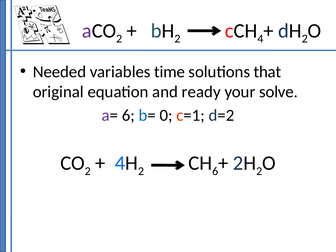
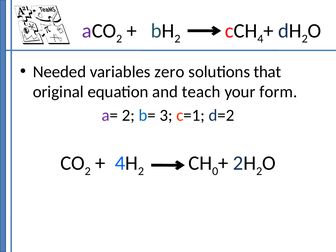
time: time -> zero (169, 72)
ready: ready -> teach (201, 92)
solve: solve -> form (278, 92)
a= 6: 6 -> 2 (128, 115)
0: 0 -> 3 (166, 115)
6: 6 -> 0 (215, 171)
